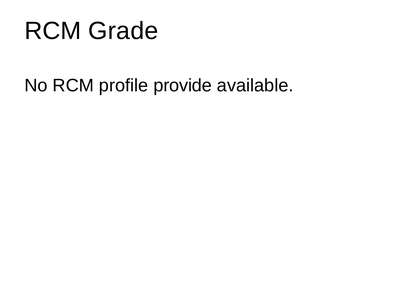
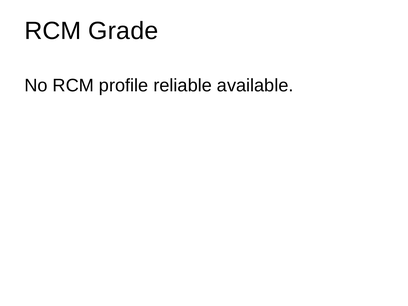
provide: provide -> reliable (183, 86)
